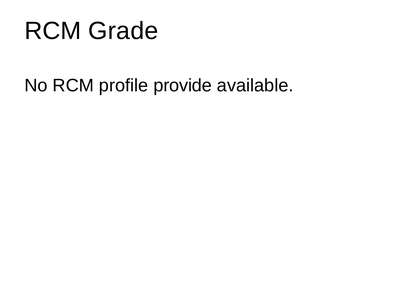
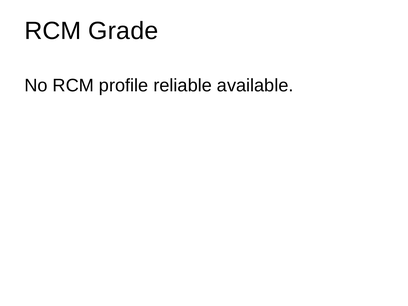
provide: provide -> reliable (183, 86)
